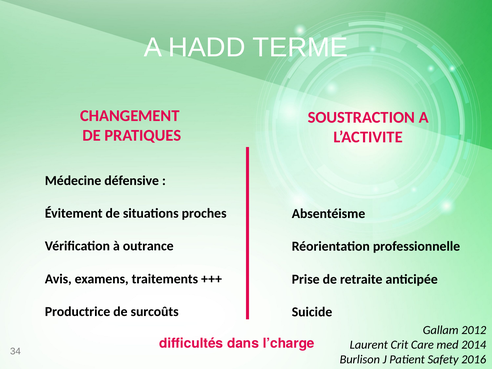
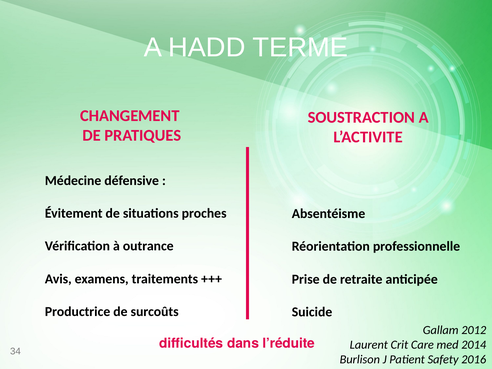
l’charge: l’charge -> l’réduite (289, 343)
